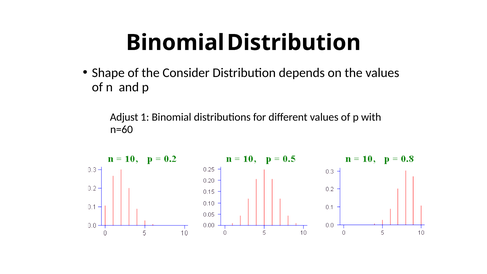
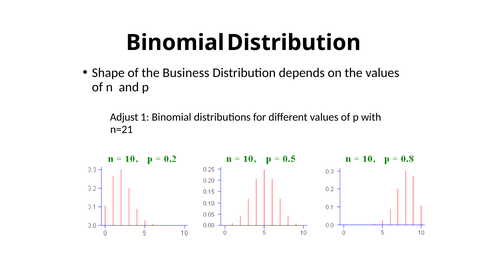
Consider: Consider -> Business (186, 73)
n=60: n=60 -> n=21 (122, 129)
